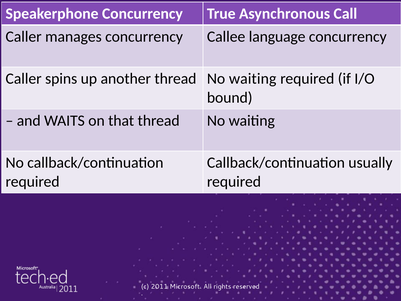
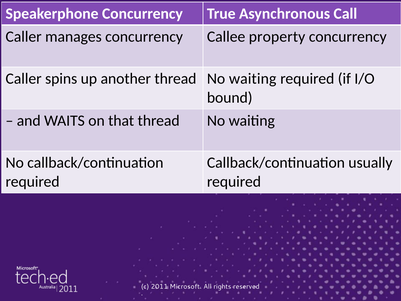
language: language -> property (277, 37)
